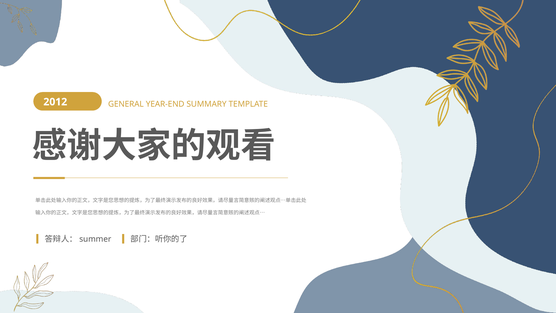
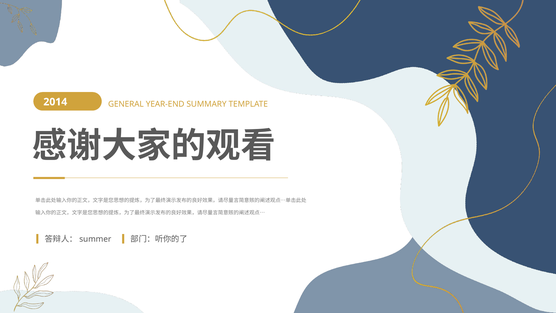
2012: 2012 -> 2014 (55, 102)
